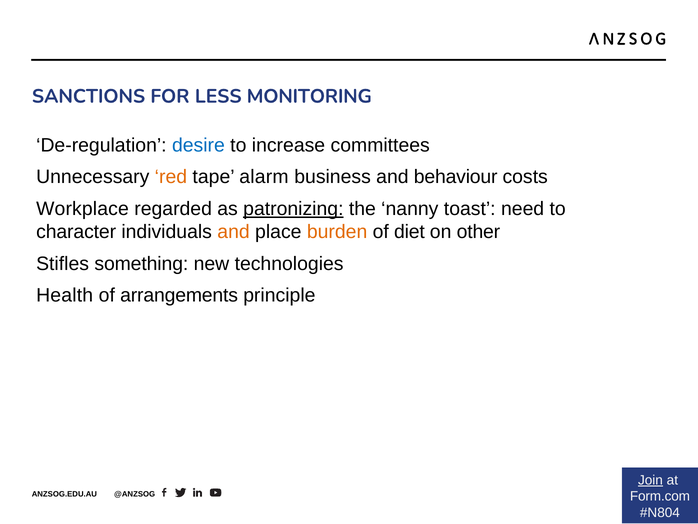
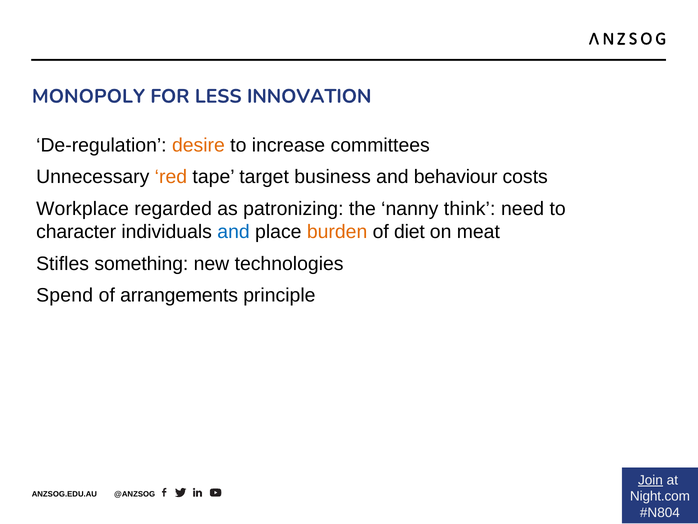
SANCTIONS: SANCTIONS -> MONOPOLY (88, 96)
MONITORING: MONITORING -> INNOVATION (309, 96)
desire colour: blue -> orange (198, 145)
alarm: alarm -> target (264, 177)
patronizing underline: present -> none (293, 209)
toast: toast -> think (470, 209)
and colour: orange -> blue (234, 232)
other: other -> meat (478, 232)
Health: Health -> Spend (65, 295)
Form.com: Form.com -> Night.com (660, 496)
